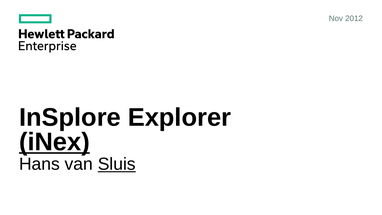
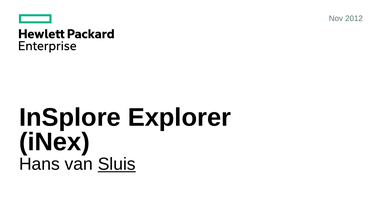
iNex underline: present -> none (54, 142)
